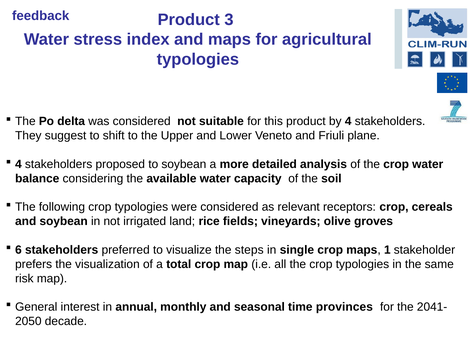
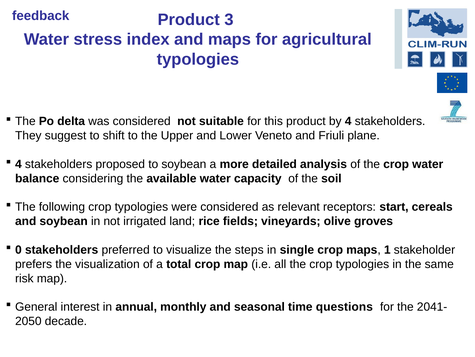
receptors crop: crop -> start (394, 207)
6: 6 -> 0 (18, 249)
provinces: provinces -> questions (344, 306)
